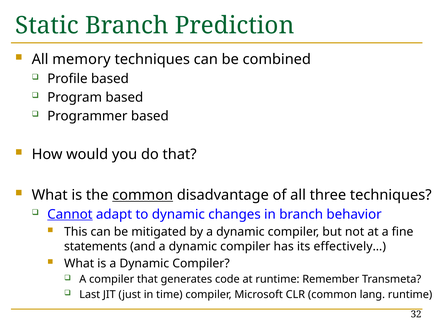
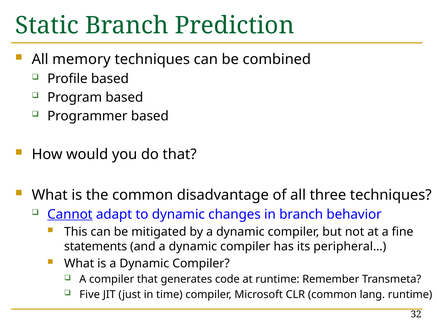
common underline: present -> none (143, 195)
effectively…: effectively… -> peripheral… (350, 247)
Last: Last -> Five (90, 295)
